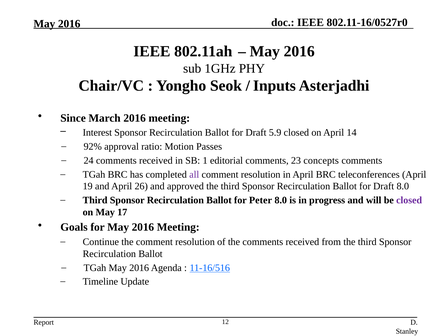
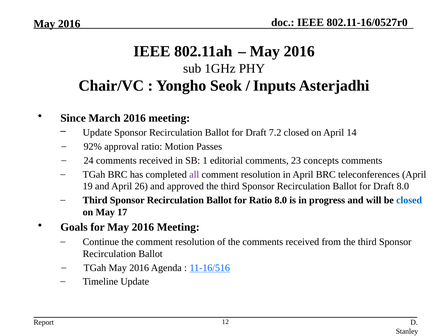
Interest: Interest -> Update (97, 132)
5.9: 5.9 -> 7.2 (275, 132)
for Peter: Peter -> Ratio (261, 200)
closed colour: purple -> blue (409, 200)
